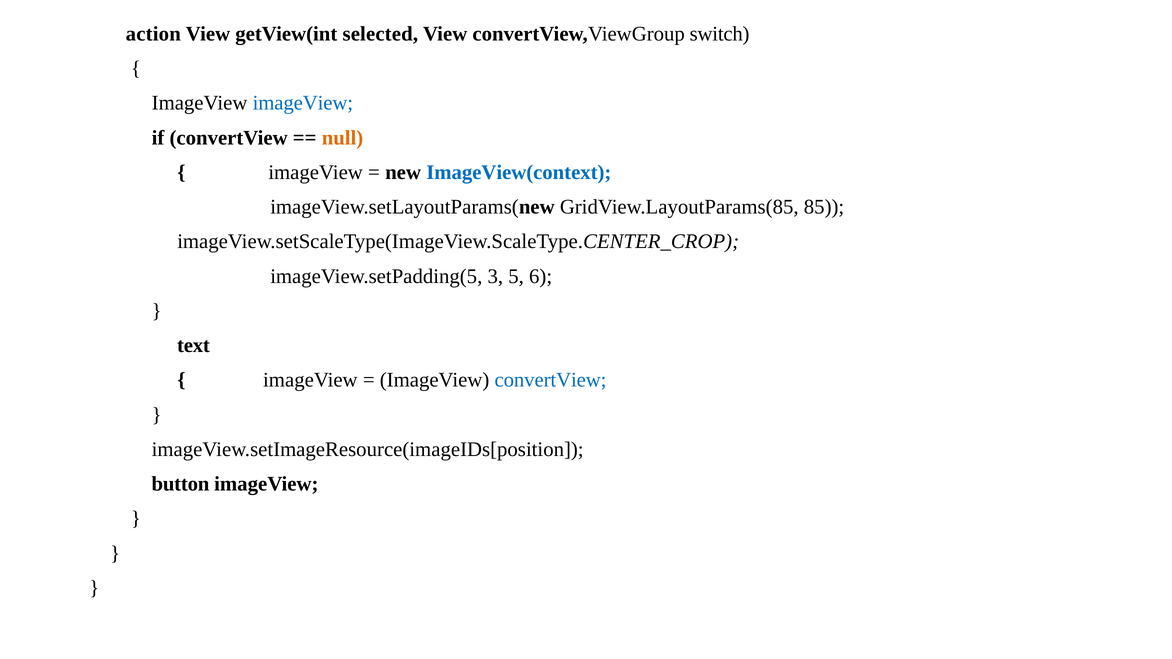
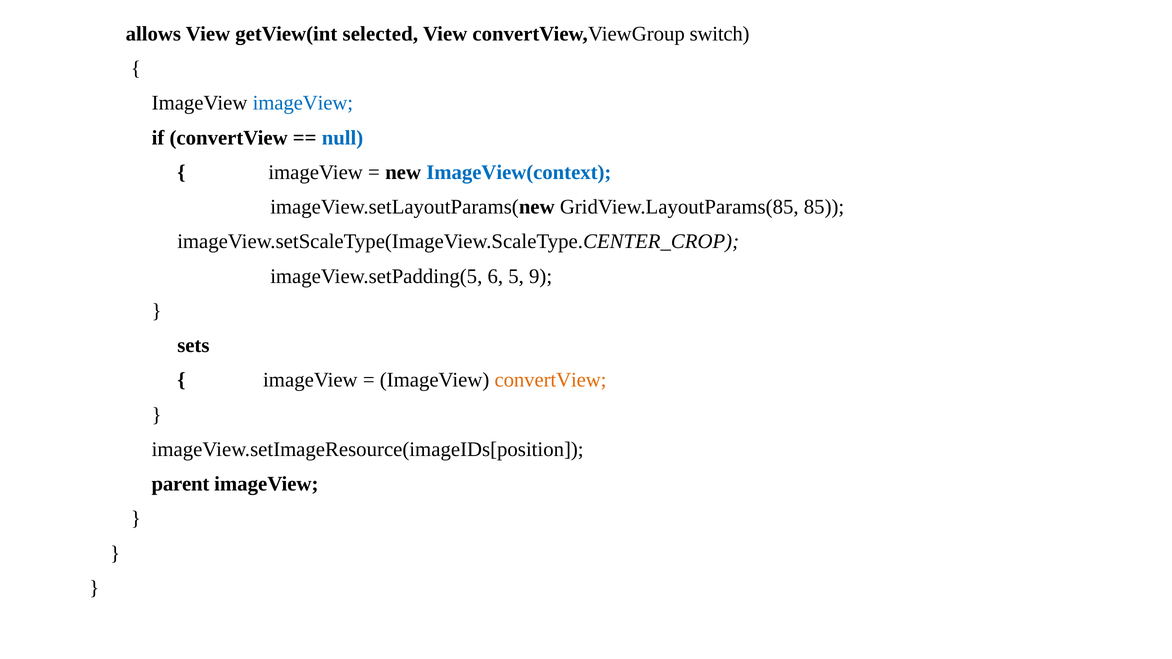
action: action -> allows (153, 34)
null colour: orange -> blue (343, 138)
3: 3 -> 6 (495, 276)
6: 6 -> 9 (541, 276)
text: text -> sets (193, 346)
convertView colour: blue -> orange (551, 380)
button: button -> parent (180, 484)
